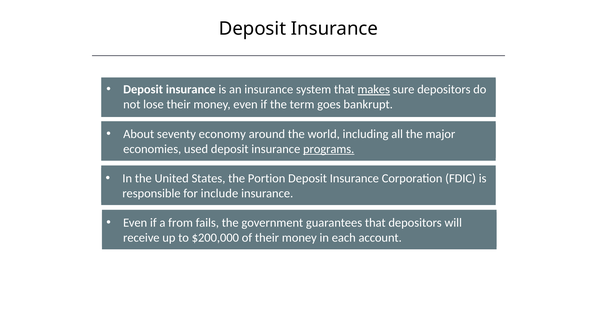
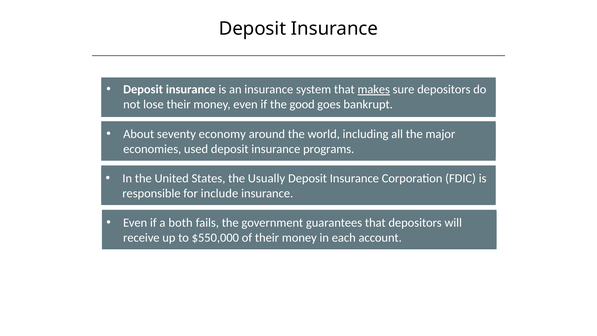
term: term -> good (302, 104)
programs underline: present -> none (329, 149)
Portion: Portion -> Usually (267, 178)
from: from -> both (181, 223)
$200,000: $200,000 -> $550,000 (215, 238)
